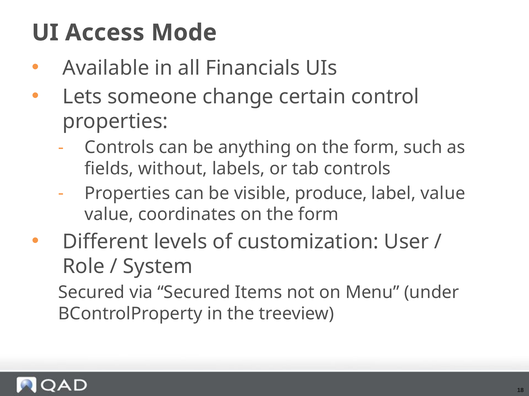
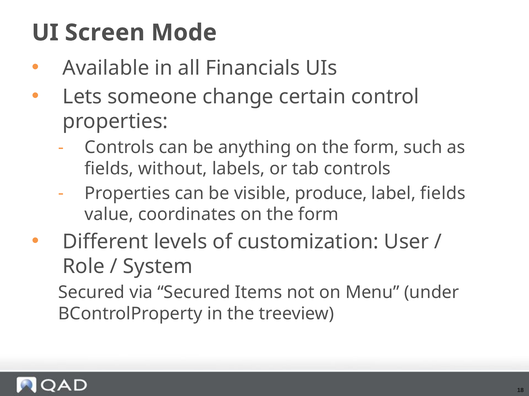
Access: Access -> Screen (105, 33)
label value: value -> fields (443, 194)
